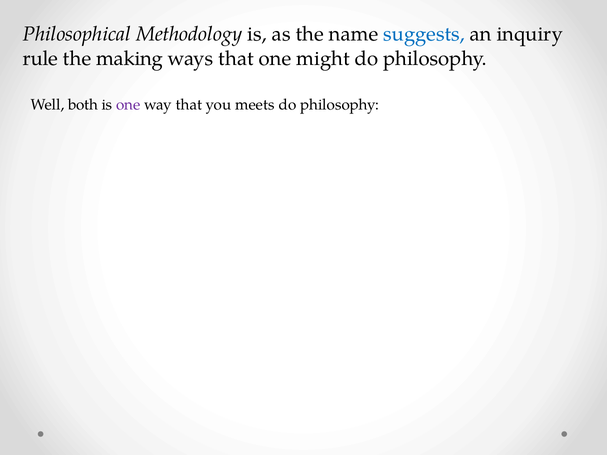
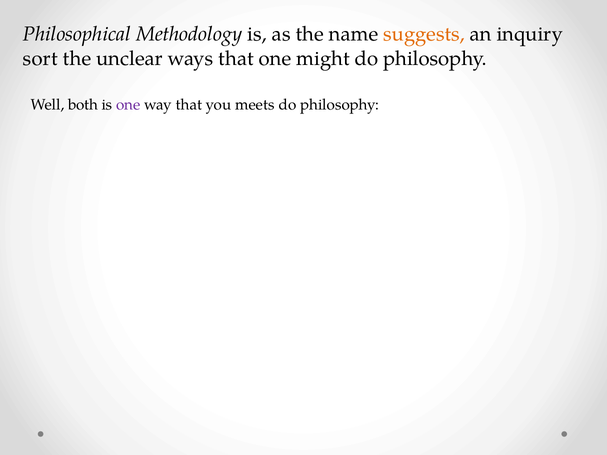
suggests colour: blue -> orange (424, 34)
rule: rule -> sort (40, 59)
making: making -> unclear (130, 59)
